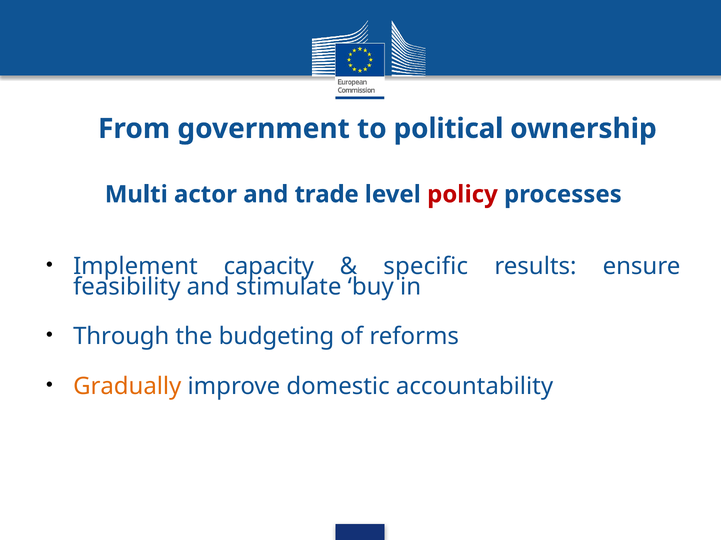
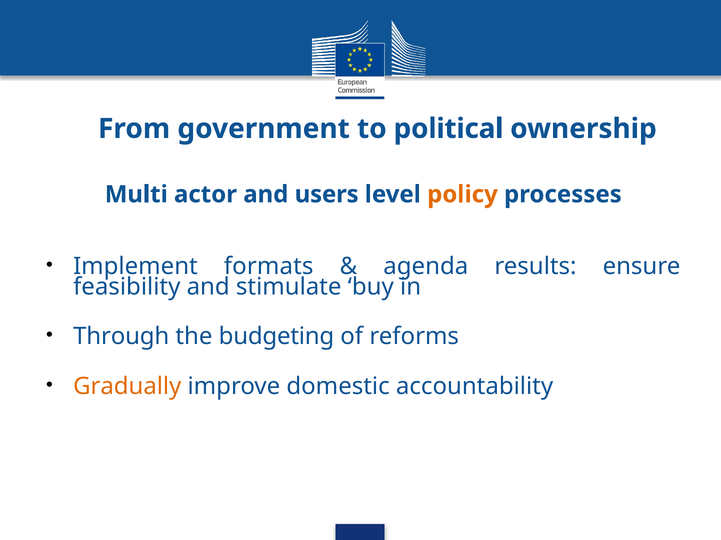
trade: trade -> users (327, 195)
policy colour: red -> orange (462, 195)
capacity: capacity -> formats (269, 267)
specific: specific -> agenda (426, 267)
